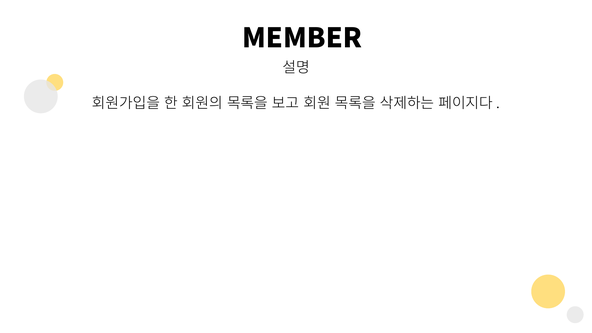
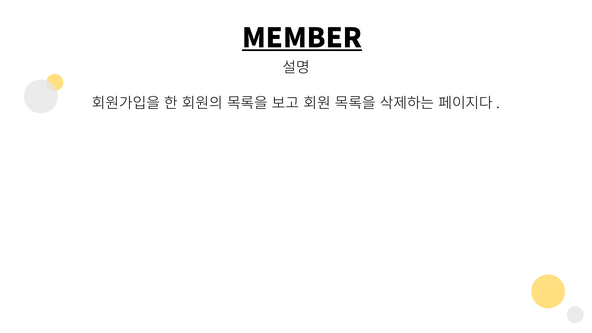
MEMBER underline: none -> present (302, 39)
